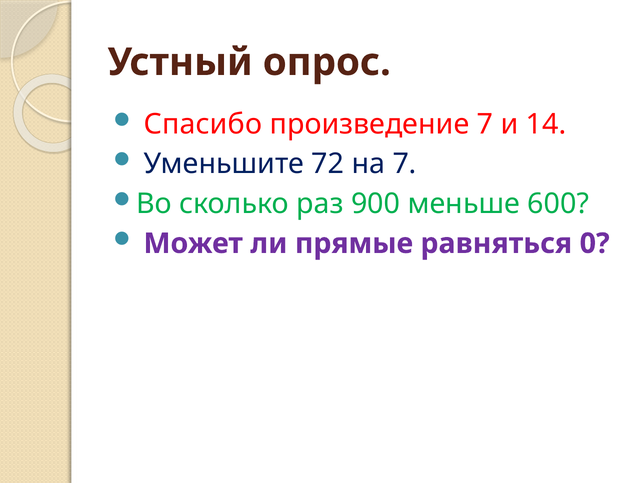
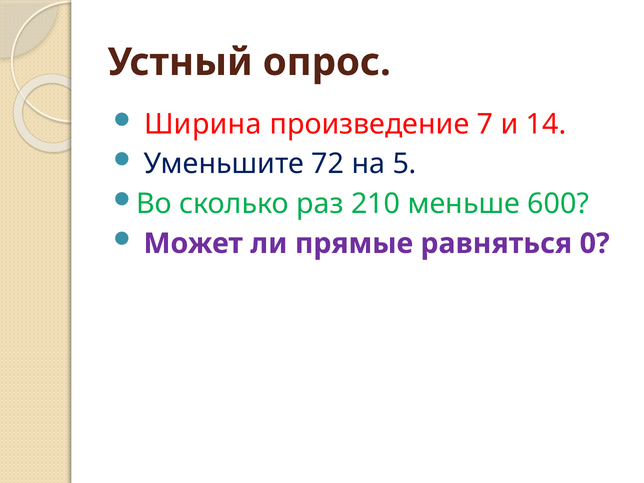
Спасибо: Спасибо -> Ширина (203, 124)
на 7: 7 -> 5 (405, 164)
900: 900 -> 210 (376, 204)
